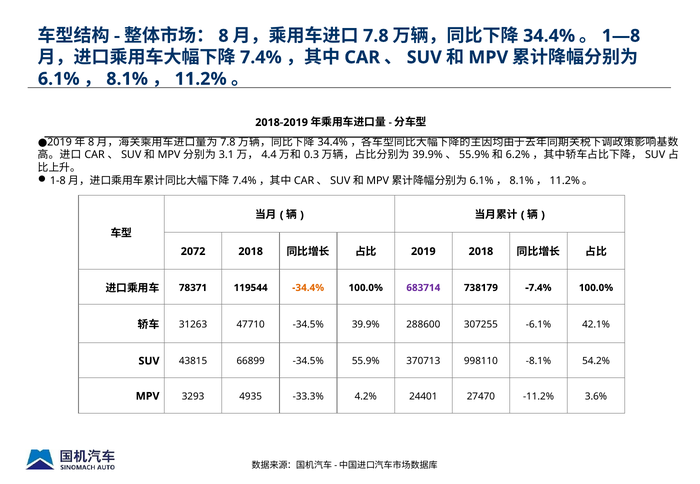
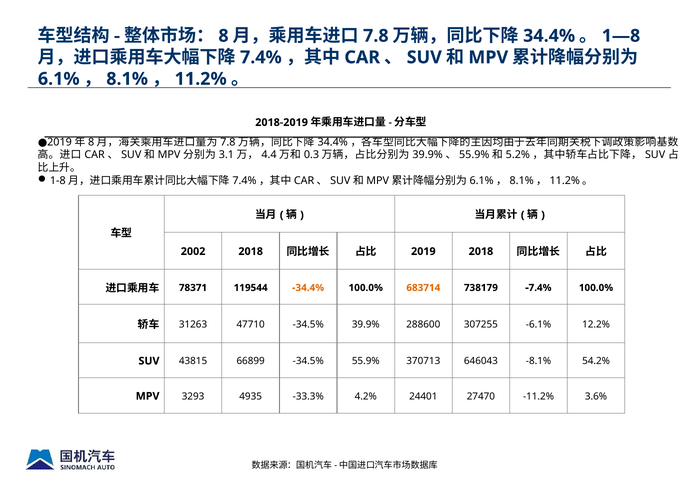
6.2%: 6.2% -> 5.2% (518, 155)
2072: 2072 -> 2002 (193, 252)
683714 colour: purple -> orange (423, 288)
42.1%: 42.1% -> 12.2% (596, 325)
998110: 998110 -> 646043 (481, 362)
